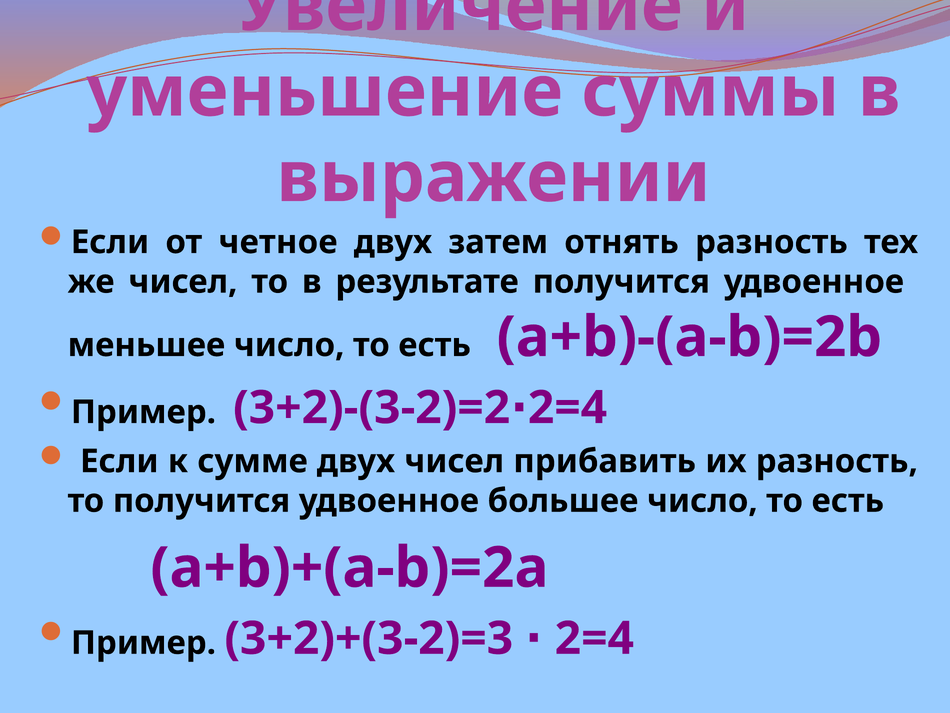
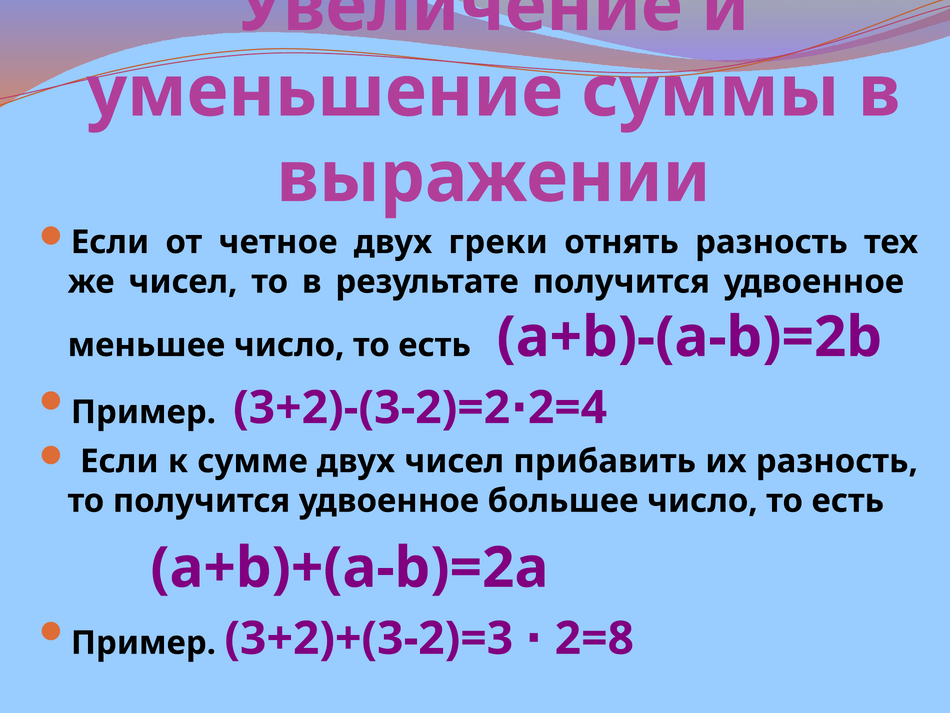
затем: затем -> греки (498, 242)
3+2)+(3-2)=3 2=4: 2=4 -> 2=8 (594, 638)
